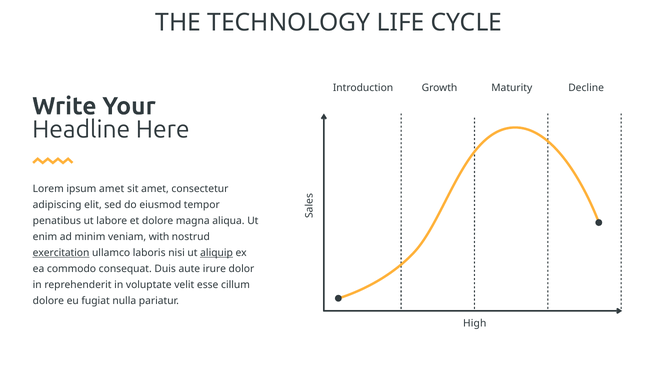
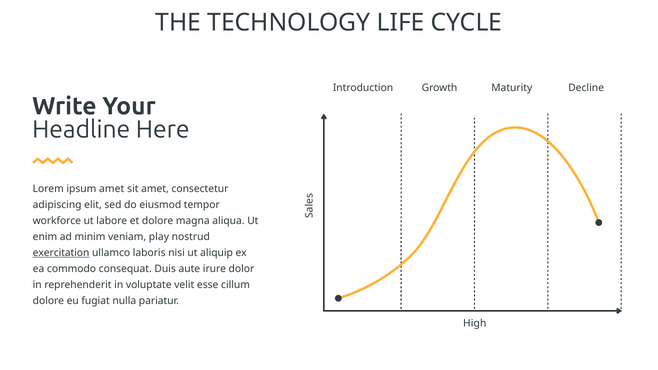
penatibus: penatibus -> workforce (57, 221)
with: with -> play (159, 237)
aliquip underline: present -> none (217, 253)
